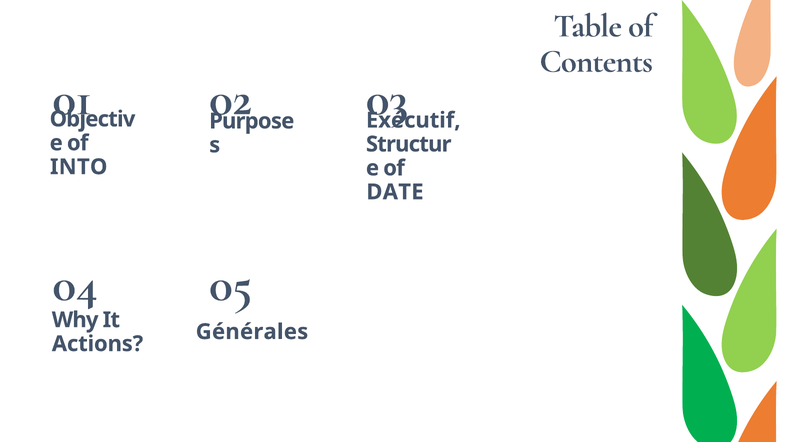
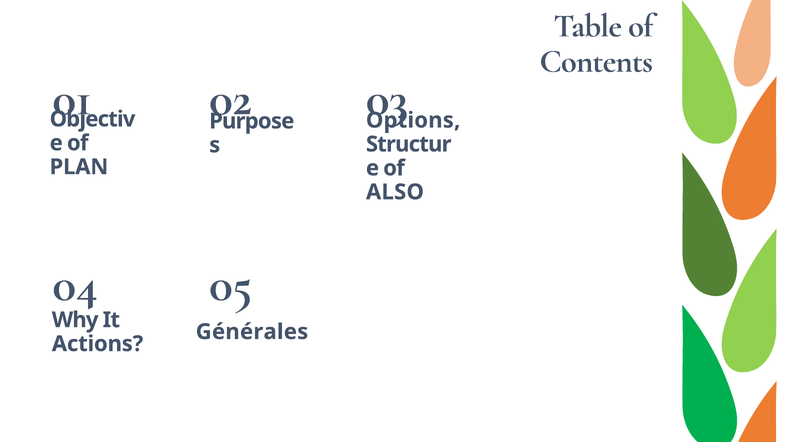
Exécutif: Exécutif -> Options (413, 120)
INTO: INTO -> PLAN (79, 167)
DATE: DATE -> ALSO (395, 192)
